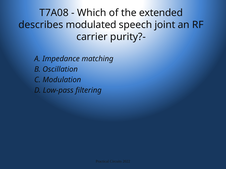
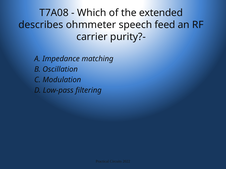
modulated: modulated -> ohmmeter (91, 25)
joint: joint -> feed (165, 25)
